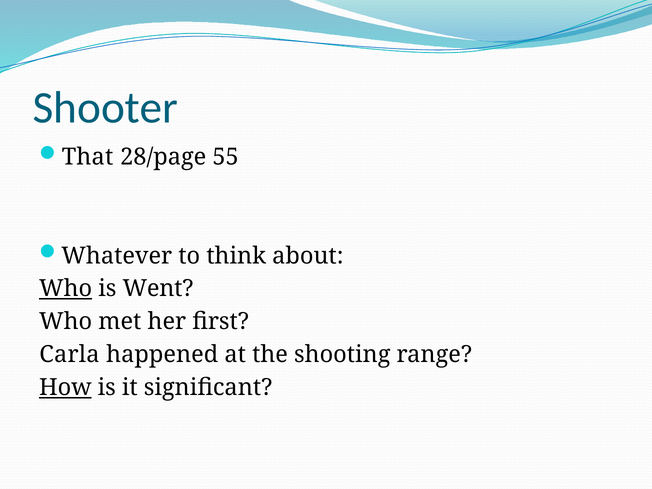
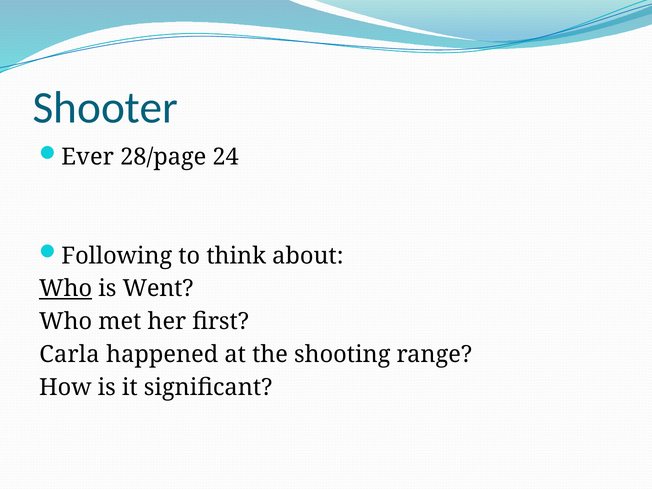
That: That -> Ever (88, 157)
55: 55 -> 24 (226, 157)
Whatever: Whatever -> Following (117, 256)
How underline: present -> none (65, 388)
